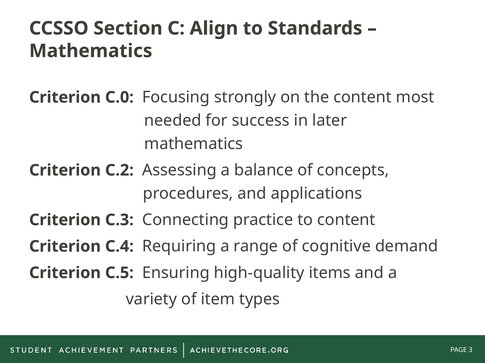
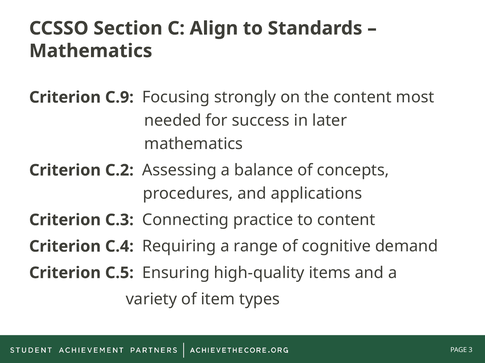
C.0: C.0 -> C.9 (119, 98)
